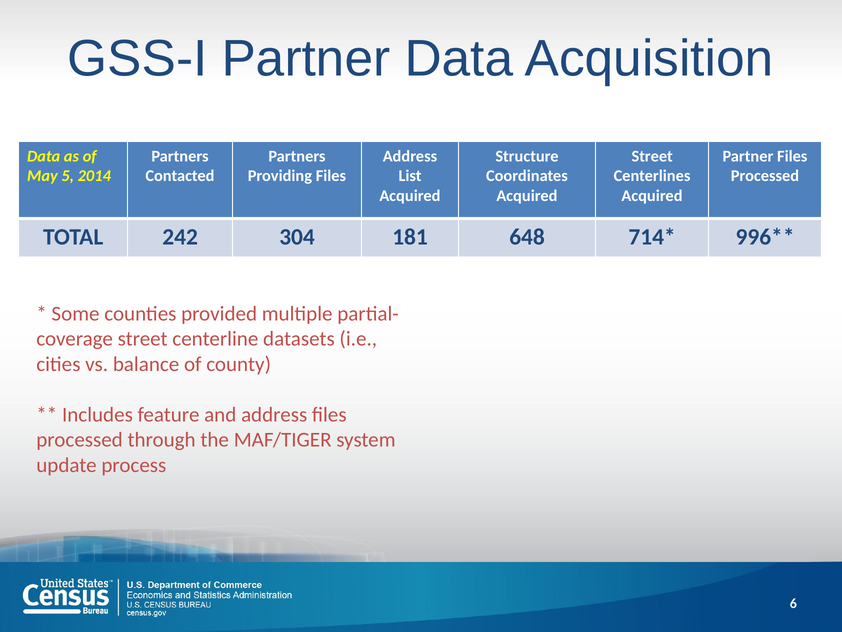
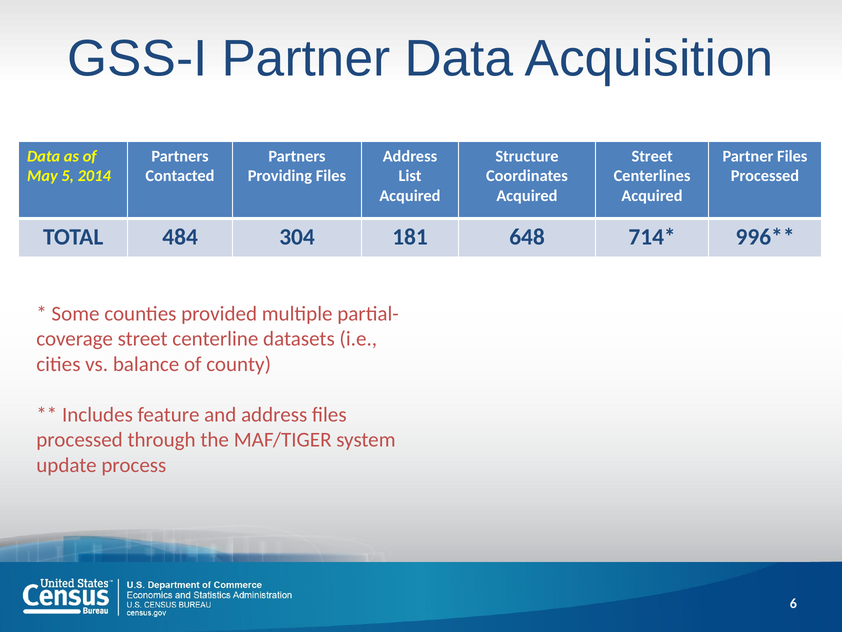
242: 242 -> 484 (180, 237)
